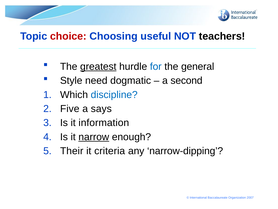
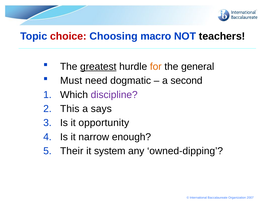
useful: useful -> macro (156, 36)
for colour: blue -> orange (156, 66)
Style: Style -> Must (71, 80)
discipline colour: blue -> purple (114, 94)
Five: Five -> This (70, 109)
information: information -> opportunity (104, 123)
narrow underline: present -> none (94, 137)
criteria: criteria -> system (110, 151)
narrow-dipping: narrow-dipping -> owned-dipping (185, 151)
